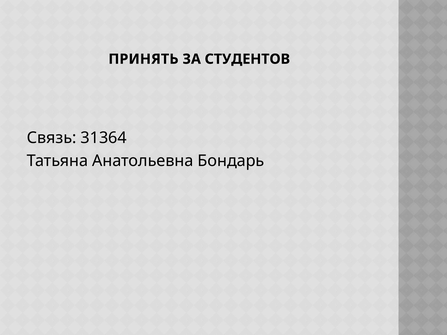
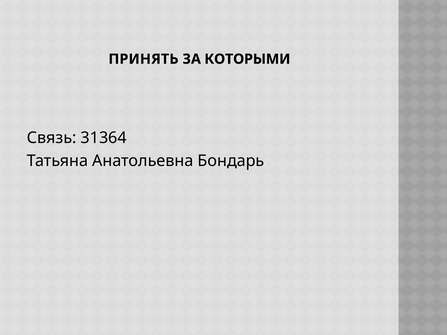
СТУДЕНТОВ: СТУДЕНТОВ -> КОТОРЫМИ (247, 59)
